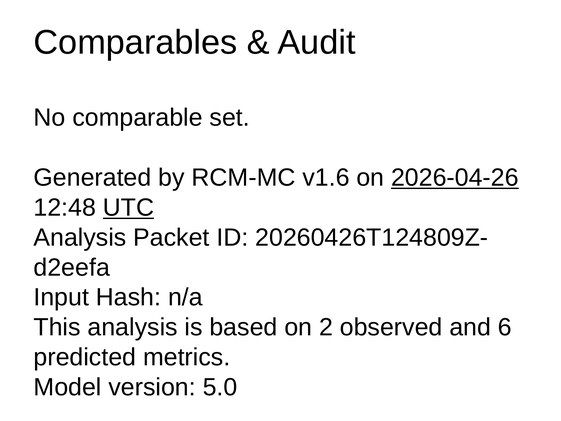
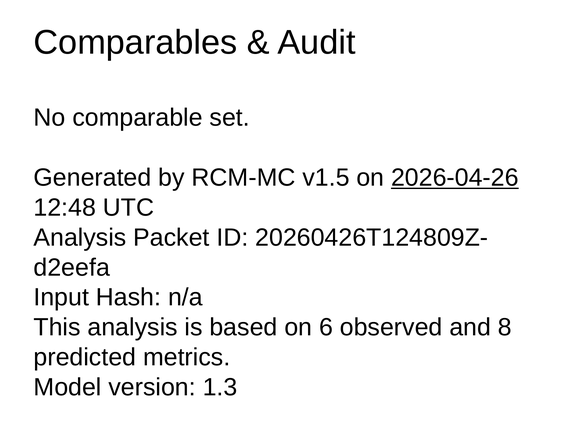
v1.6: v1.6 -> v1.5 (326, 177)
UTC underline: present -> none (129, 207)
2: 2 -> 6 (326, 327)
6: 6 -> 8 (505, 327)
5.0: 5.0 -> 1.3 (220, 387)
